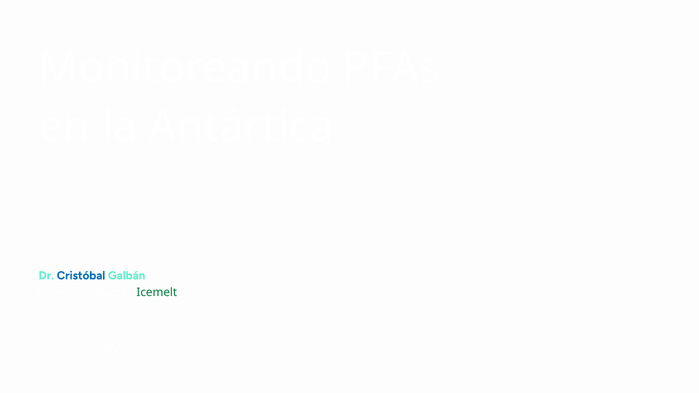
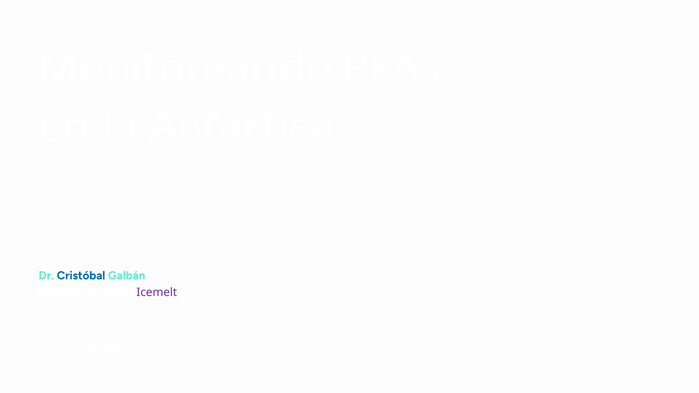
Icemelt colour: green -> purple (157, 293)
